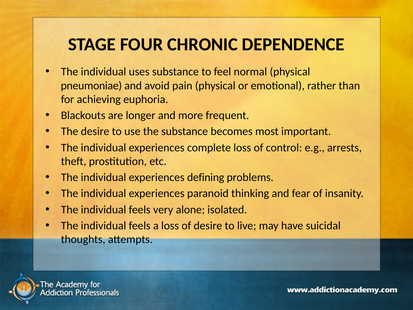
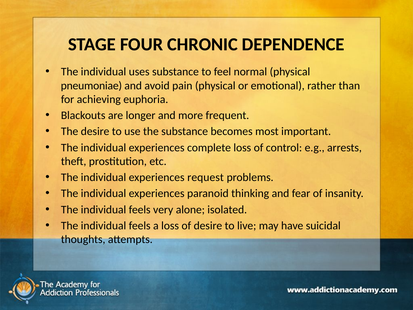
defining: defining -> request (206, 177)
